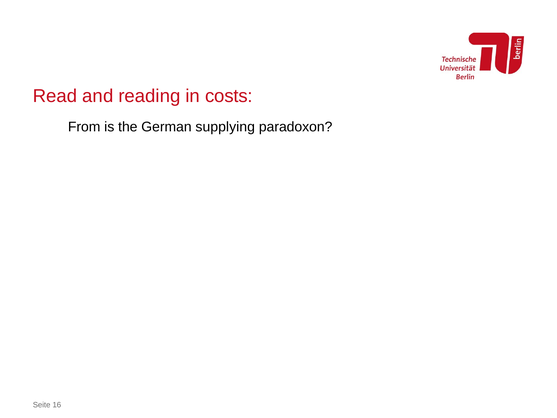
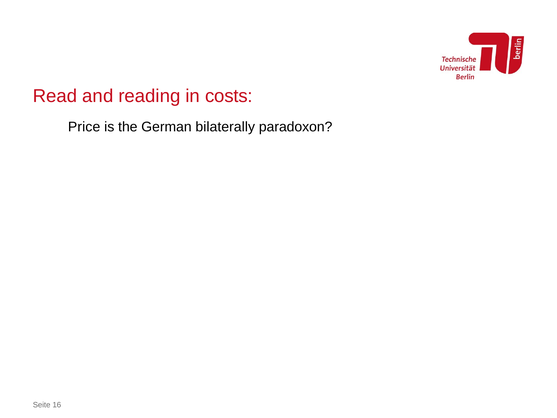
From: From -> Price (84, 127)
supplying: supplying -> bilaterally (225, 127)
